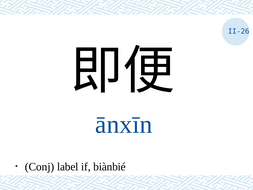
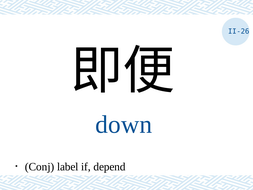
ānxīn: ānxīn -> down (124, 124)
biànbié: biànbié -> depend (110, 166)
